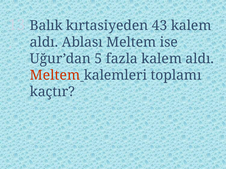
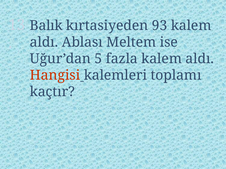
43: 43 -> 93 (160, 26)
Meltem: Meltem -> Hangisi (55, 75)
